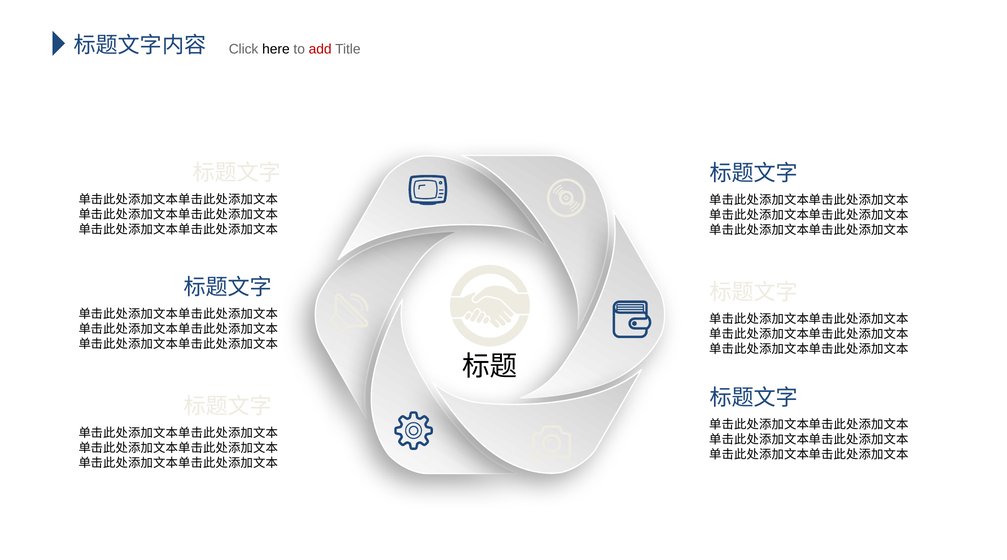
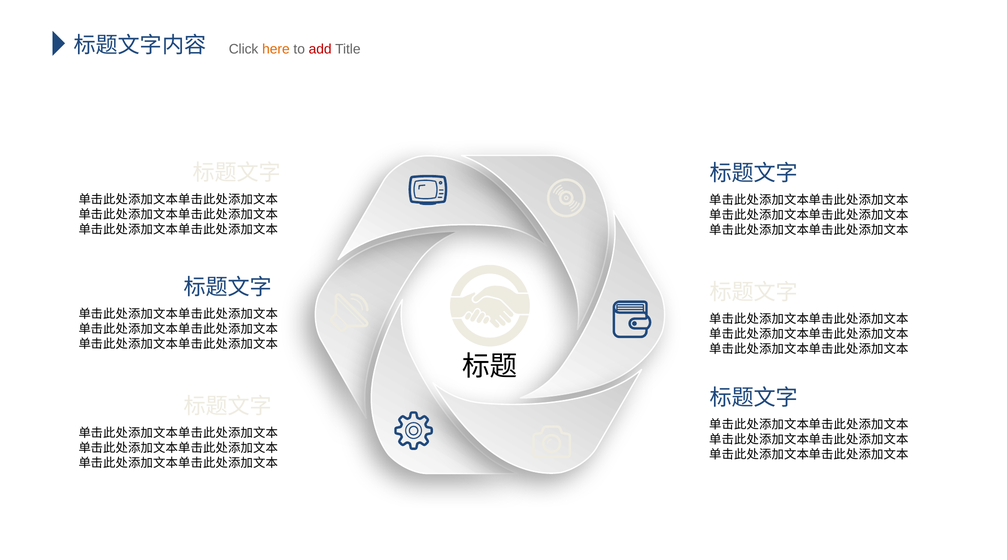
here colour: black -> orange (276, 49)
